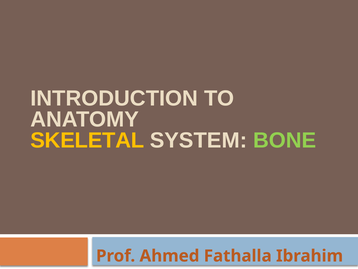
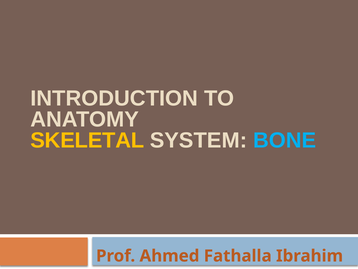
BONE colour: light green -> light blue (285, 140)
